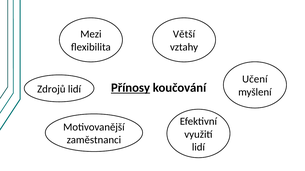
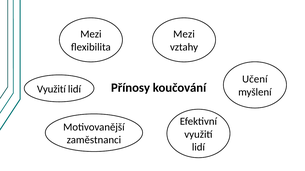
Větší: Větší -> Mezi (184, 34)
Přínosy underline: present -> none (131, 88)
Zdrojů: Zdrojů -> Využití (51, 89)
